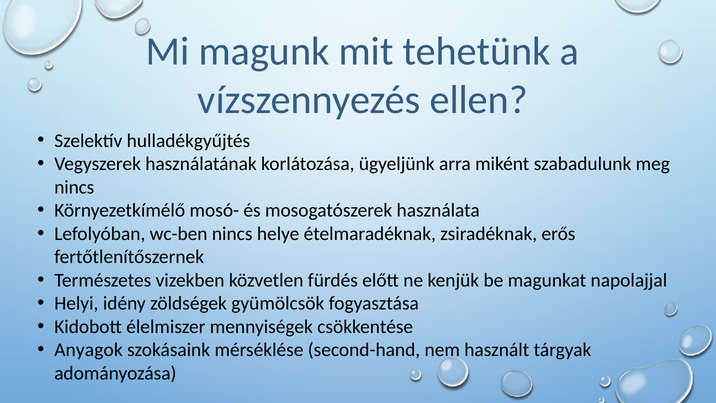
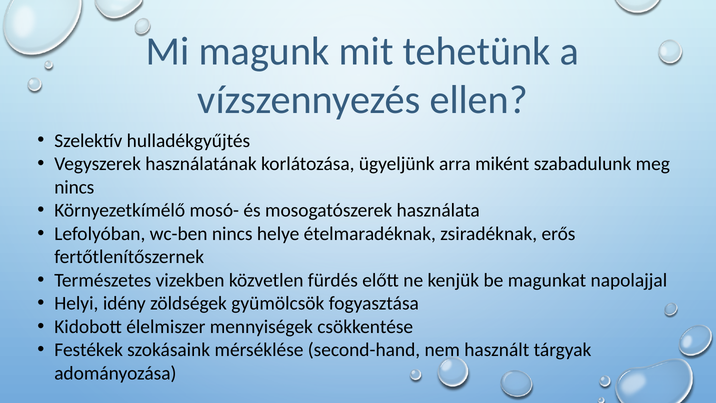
Anyagok: Anyagok -> Festékek (89, 350)
